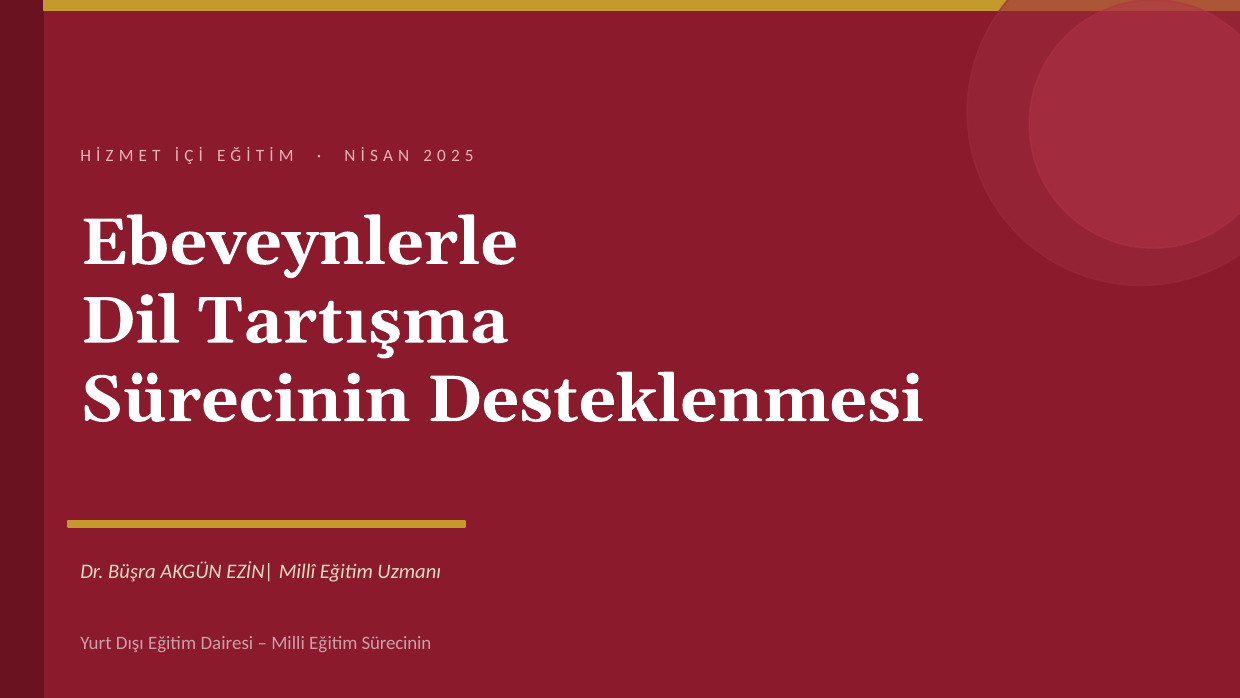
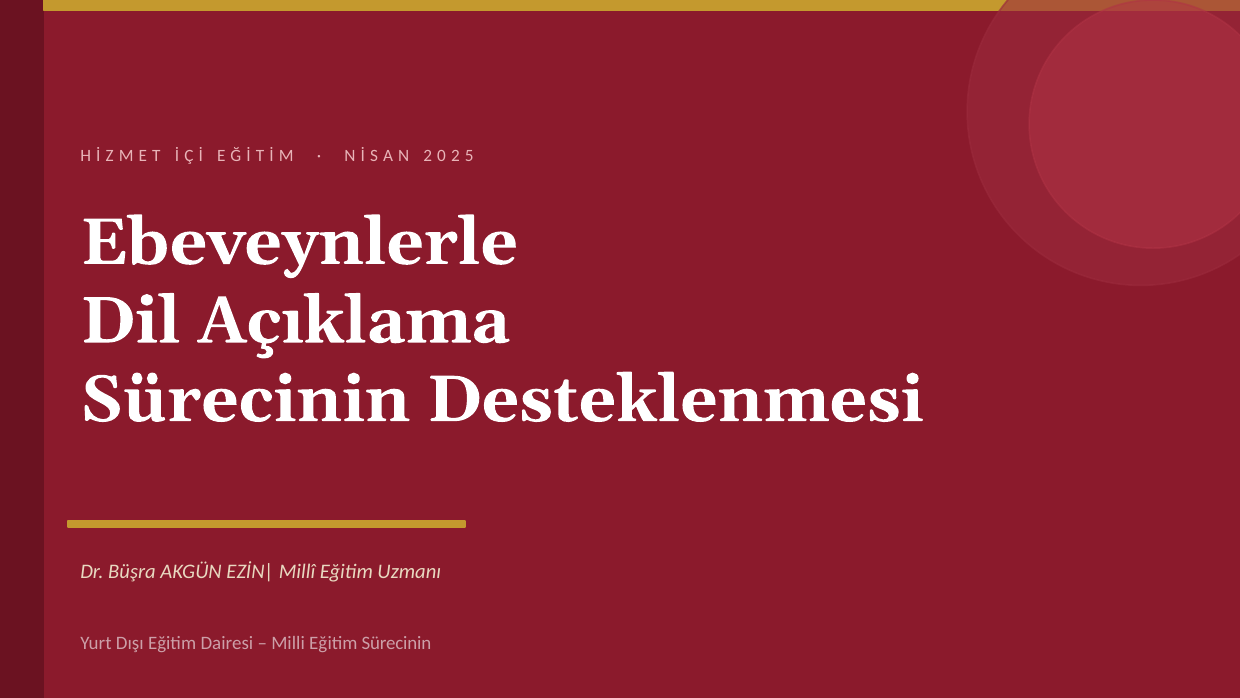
Tartışma: Tartışma -> Açıklama (354, 321)
